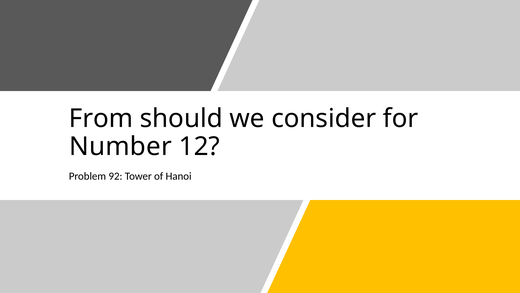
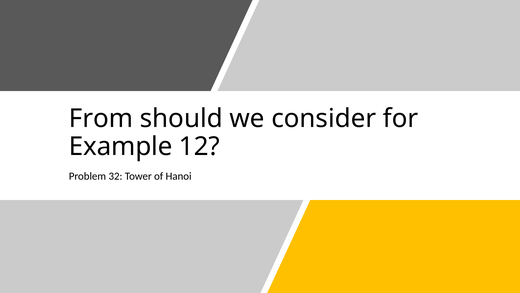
Number: Number -> Example (121, 146)
92: 92 -> 32 (115, 176)
